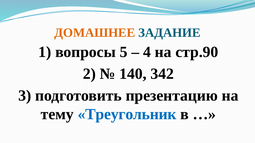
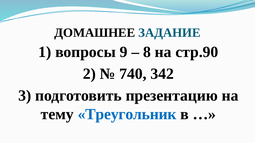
ДОМАШНЕЕ colour: orange -> black (95, 33)
5: 5 -> 9 (124, 52)
4: 4 -> 8 (147, 52)
140: 140 -> 740 (133, 74)
